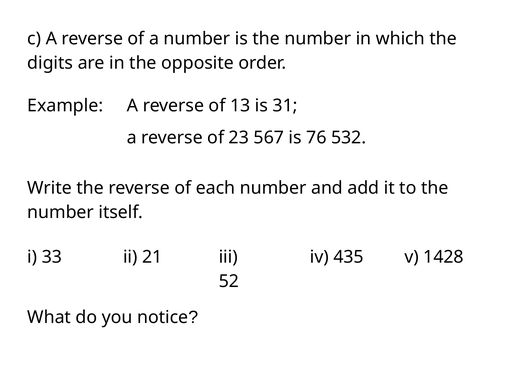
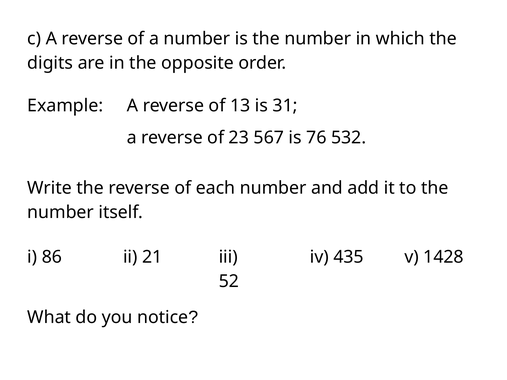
33: 33 -> 86 (52, 257)
